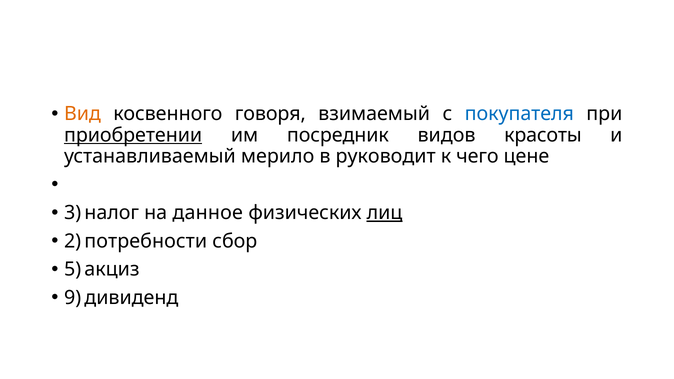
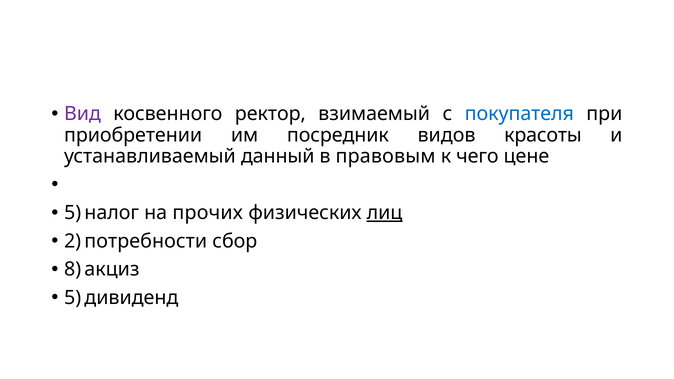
Вид colour: orange -> purple (82, 114)
говоря: говоря -> ректор (270, 114)
приобретении underline: present -> none (133, 135)
мерило: мерило -> данный (278, 156)
руководит: руководит -> правовым (386, 156)
3: 3 -> 5 (73, 213)
данное: данное -> прочих (208, 213)
5: 5 -> 8 (73, 269)
9: 9 -> 5 (73, 298)
